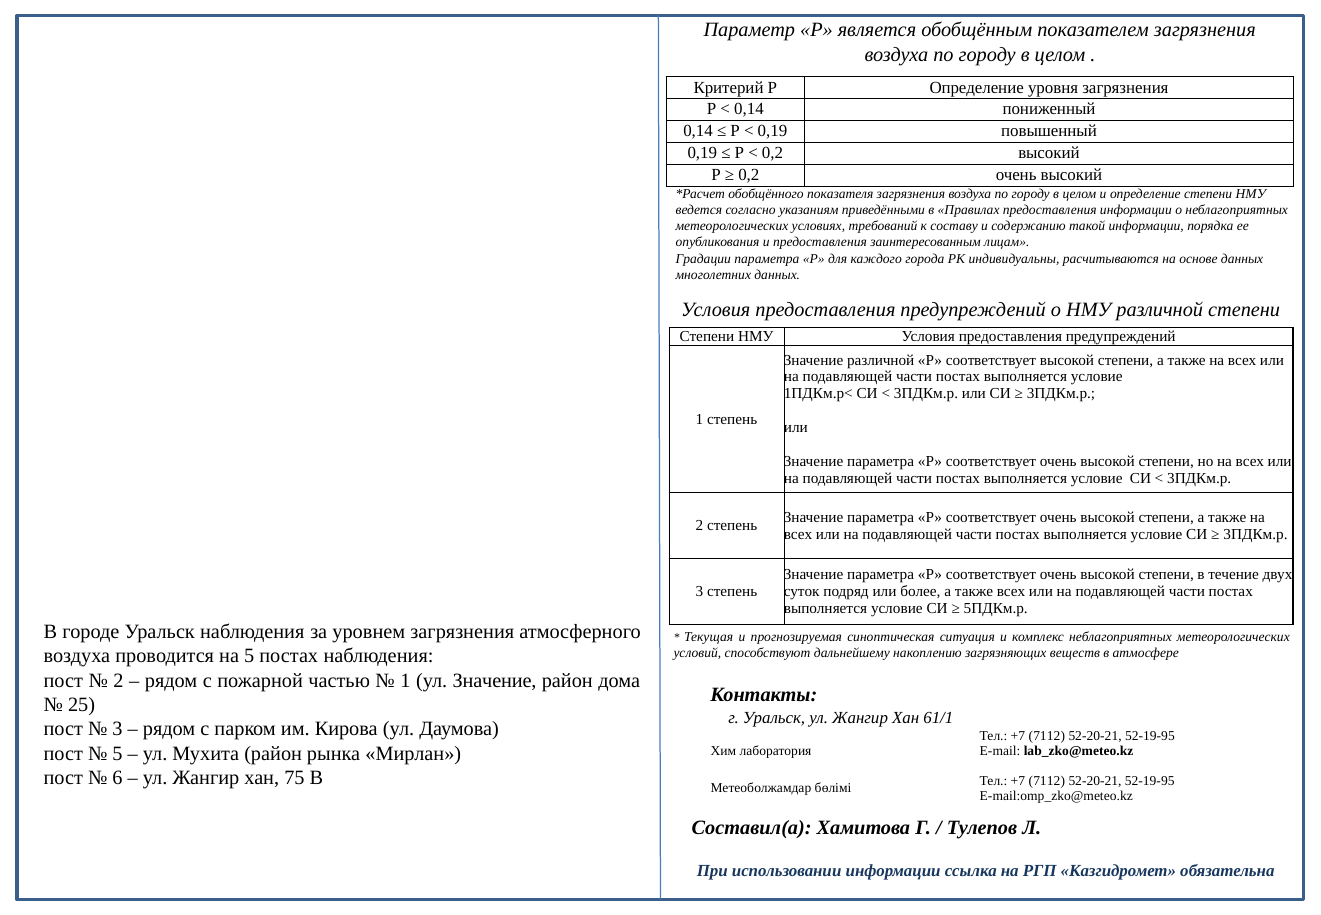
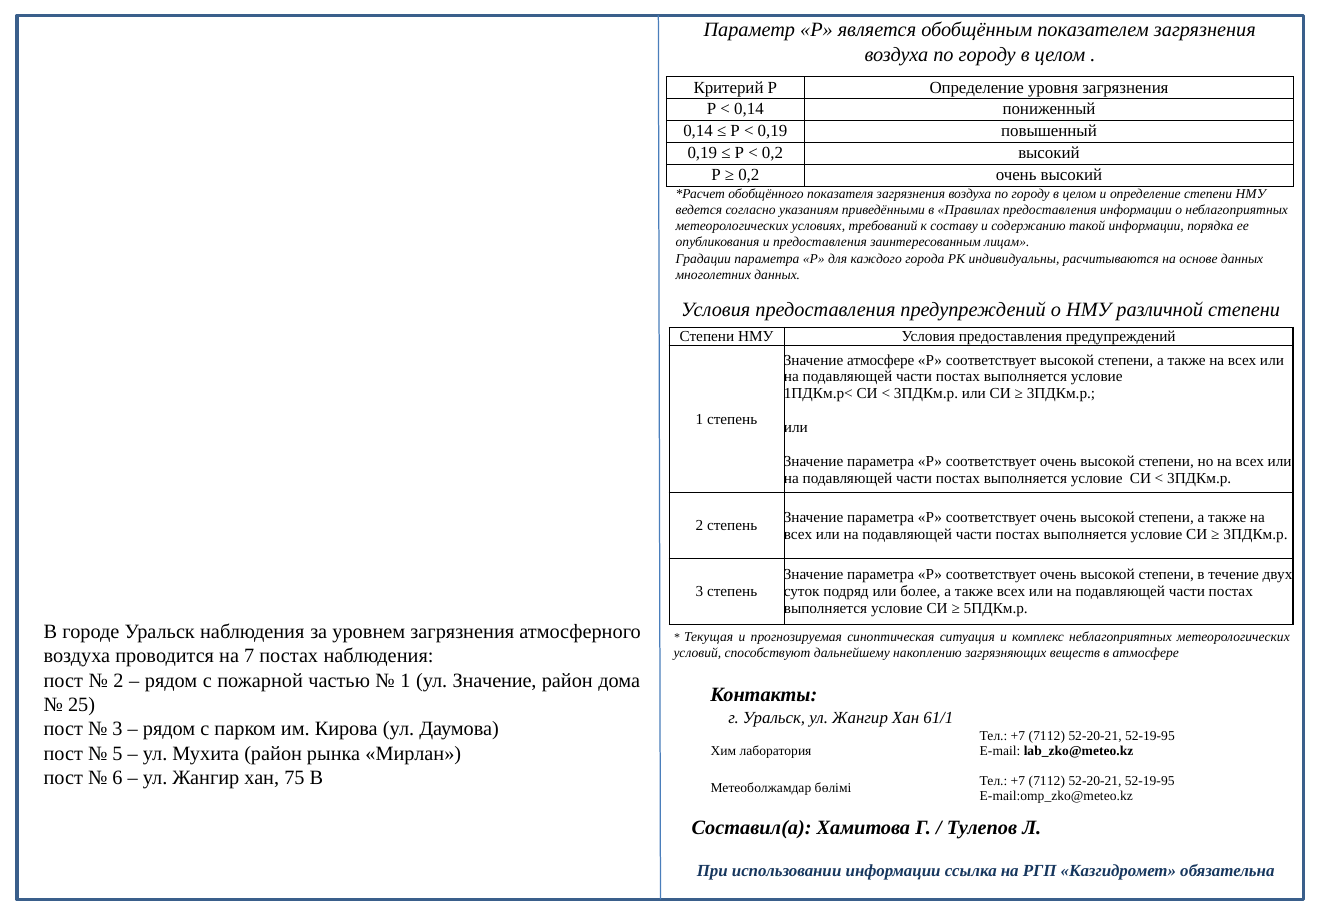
Значение различной: различной -> атмосфере (881, 360)
на 5: 5 -> 7 (249, 656)
